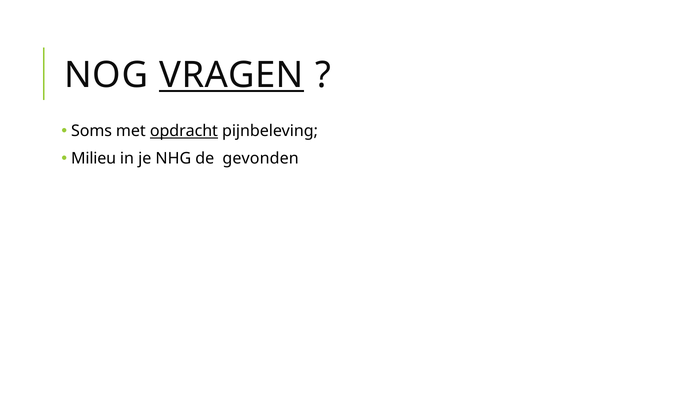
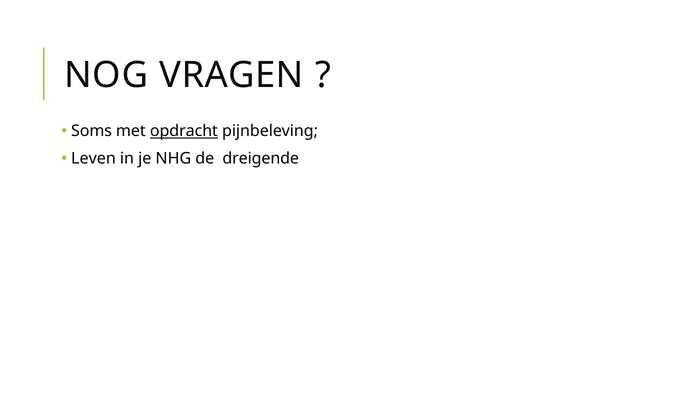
VRAGEN underline: present -> none (231, 75)
Milieu: Milieu -> Leven (93, 158)
gevonden: gevonden -> dreigende (261, 158)
